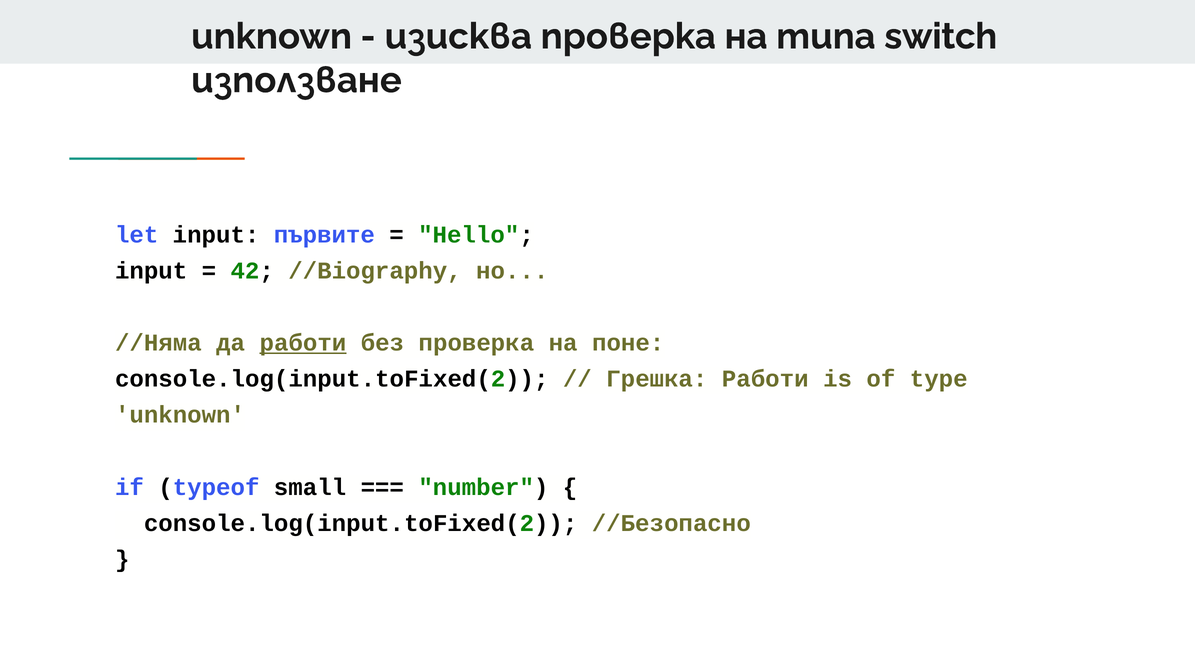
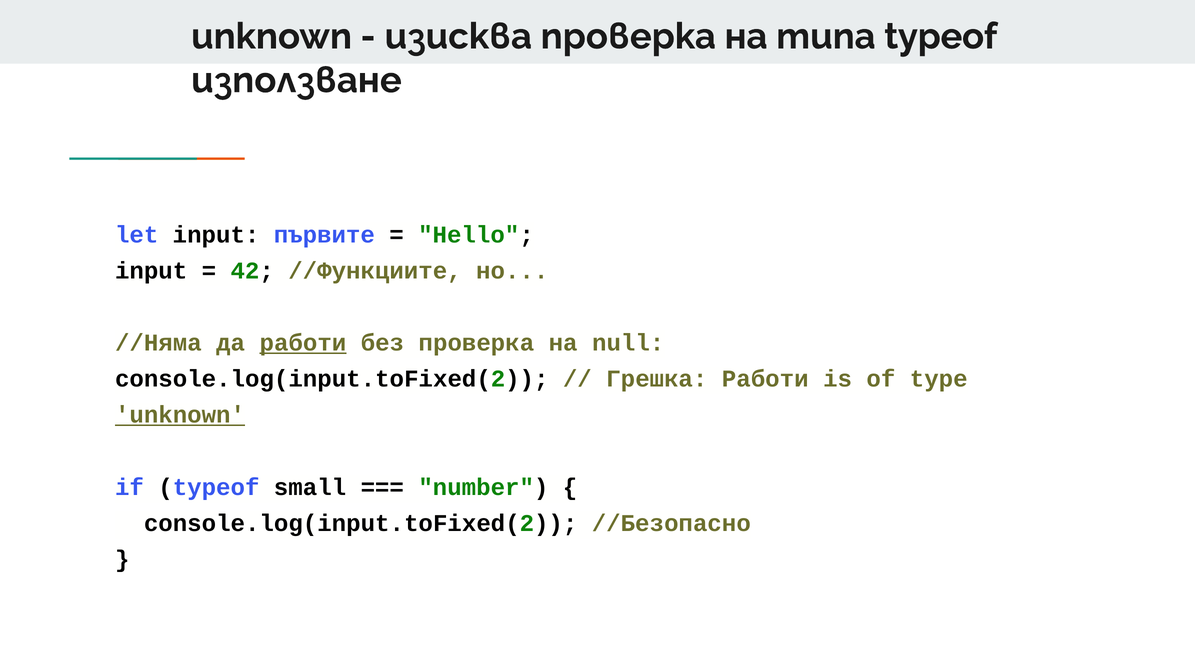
типа switch: switch -> typeof (941, 36)
//Biography: //Biography -> //Функциите (375, 271)
поне: поне -> null (628, 343)
unknown underline: none -> present (180, 415)
